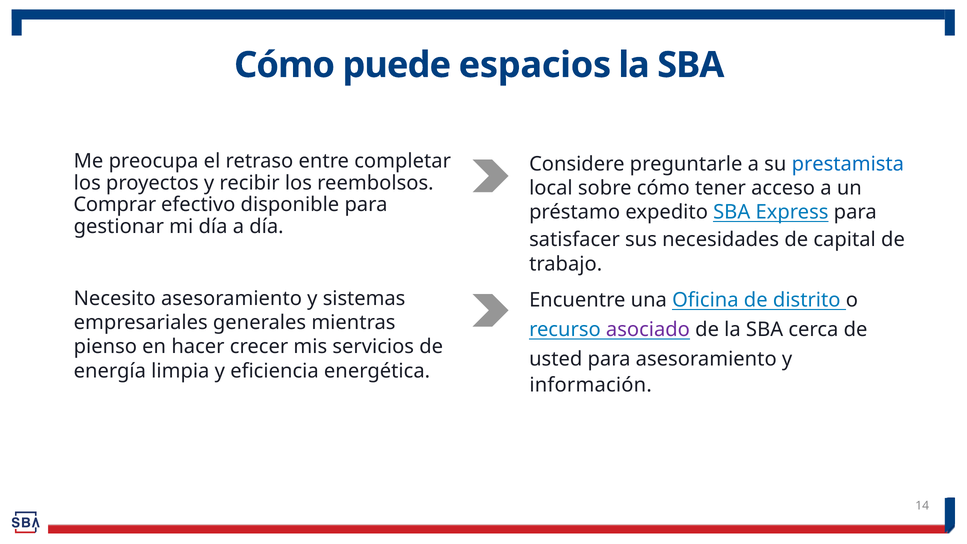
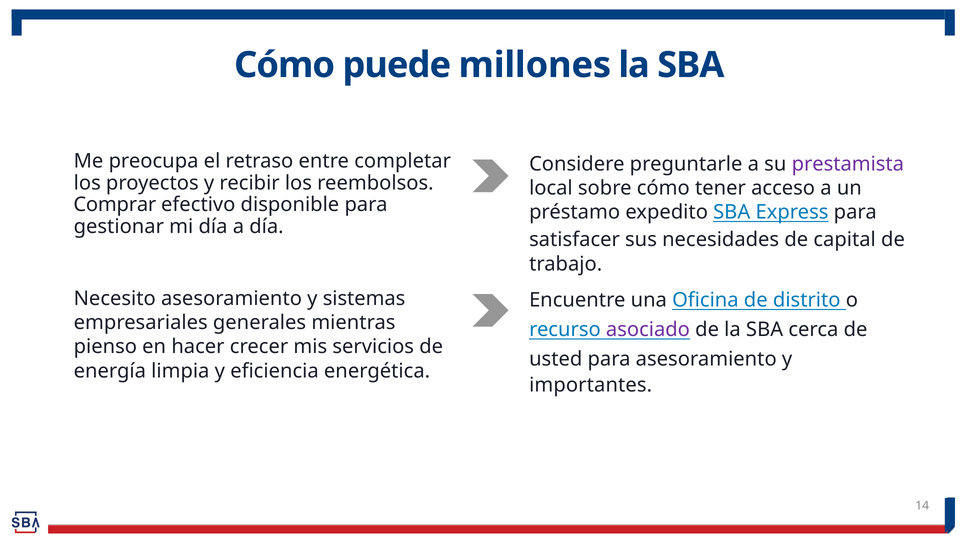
espacios: espacios -> millones (535, 65)
prestamista colour: blue -> purple (848, 164)
información: información -> importantes (591, 385)
